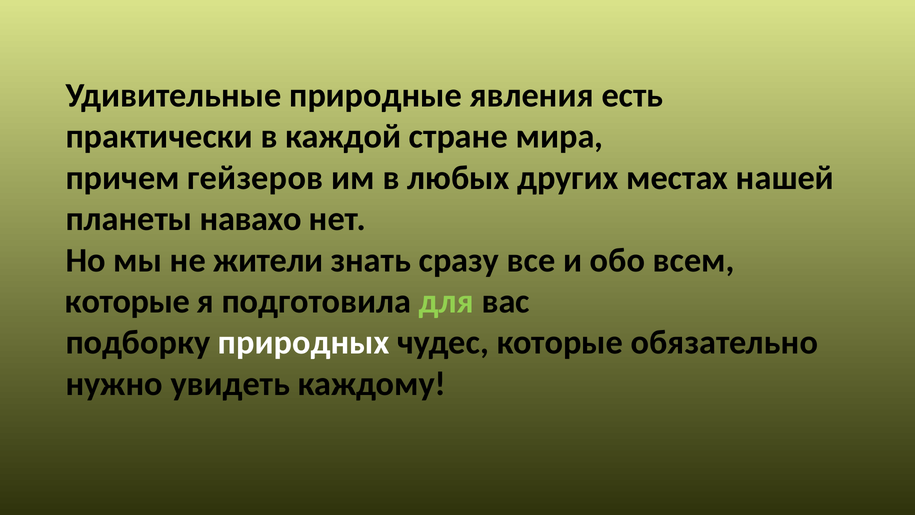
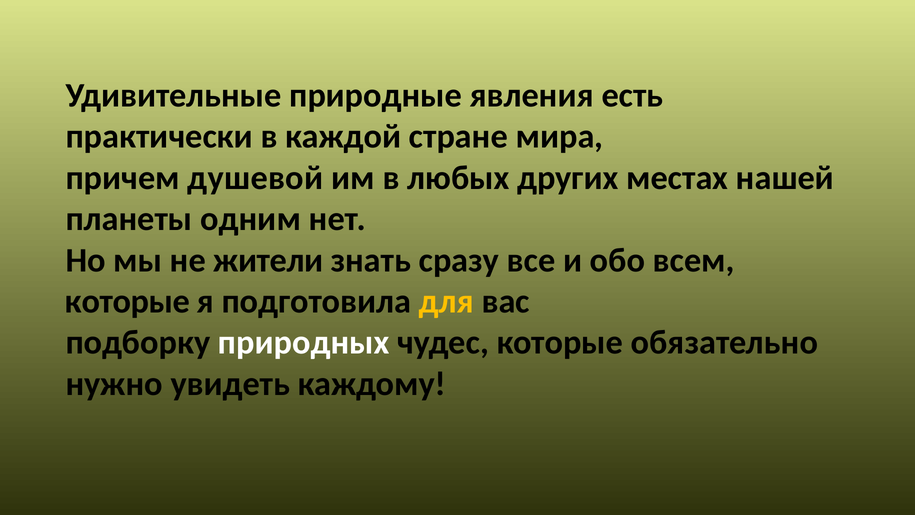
гейзеров: гейзеров -> душевой (255, 178)
навахо: навахо -> одним (251, 219)
для colour: light green -> yellow (446, 301)
